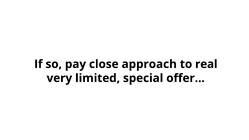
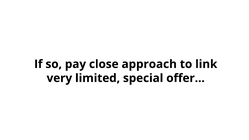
real: real -> link (206, 64)
